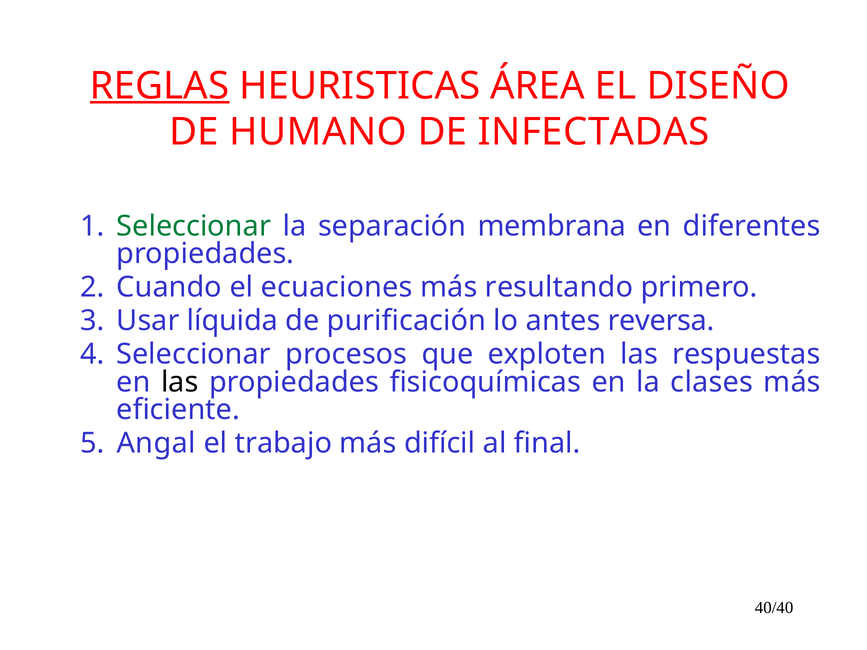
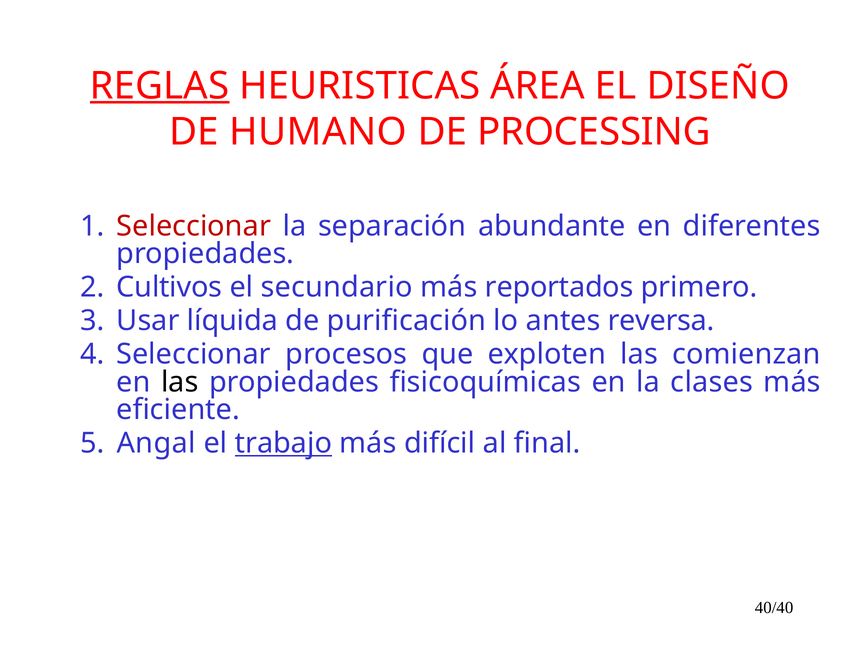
INFECTADAS: INFECTADAS -> PROCESSING (594, 132)
Seleccionar colour: green -> red (194, 226)
membrana: membrana -> abundante (552, 226)
Cuando: Cuando -> Cultivos (169, 287)
ecuaciones: ecuaciones -> secundario (337, 287)
resultando: resultando -> reportados (559, 287)
respuestas: respuestas -> comienzan (746, 354)
trabajo underline: none -> present (283, 443)
